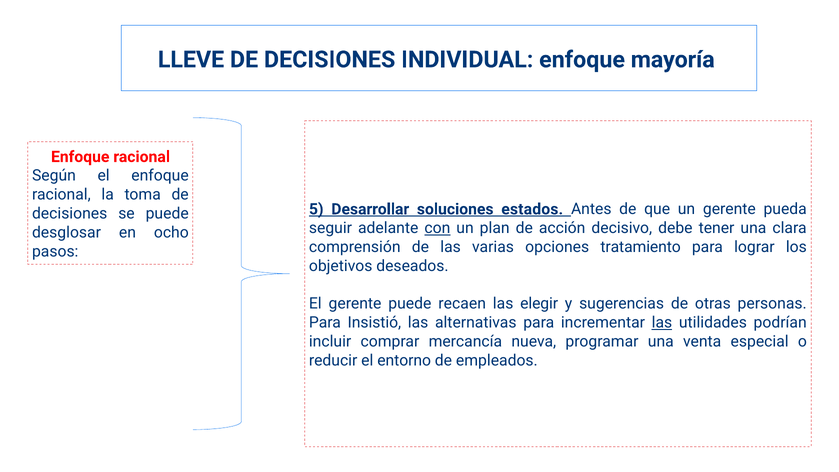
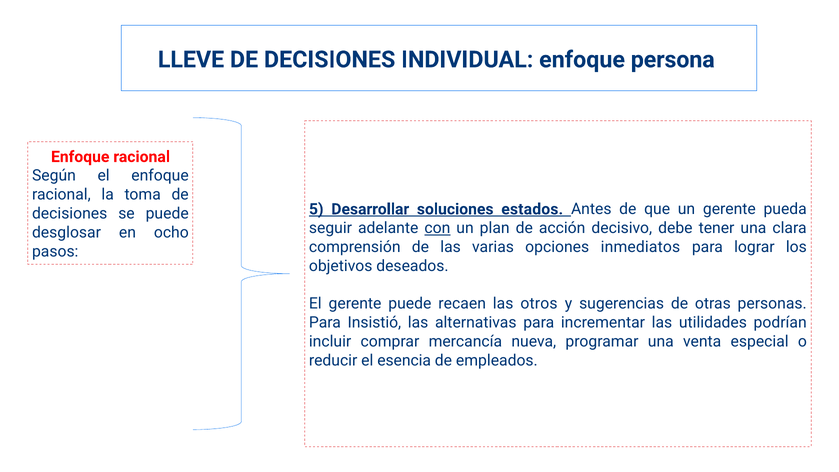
mayoría: mayoría -> persona (673, 60)
tratamiento: tratamiento -> inmediatos (640, 247)
elegir: elegir -> otros (539, 304)
las underline: present -> none (662, 323)
entorno: entorno -> esencia (404, 360)
